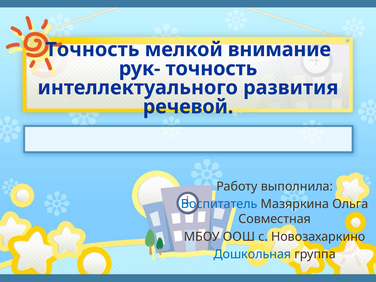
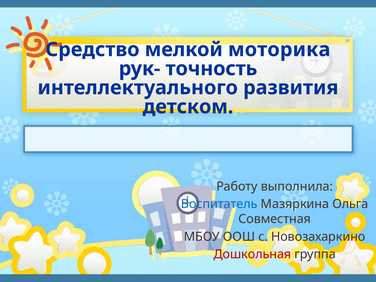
Точность: Точность -> Средство (92, 50)
внимание: внимание -> моторика (279, 50)
речевой: речевой -> детском (188, 107)
Дошкольная colour: blue -> red (252, 254)
